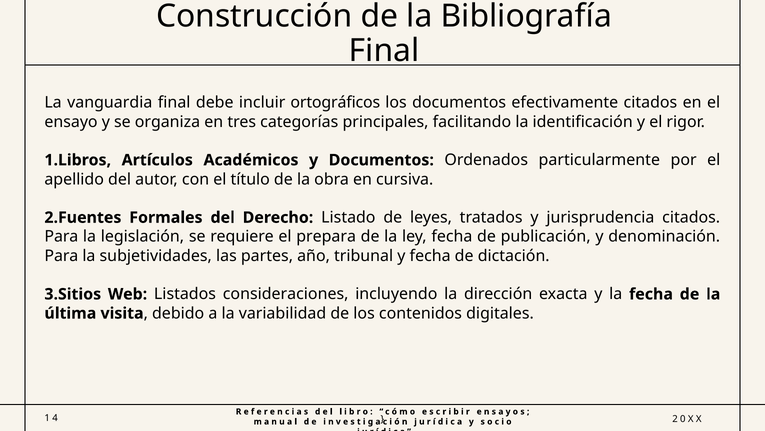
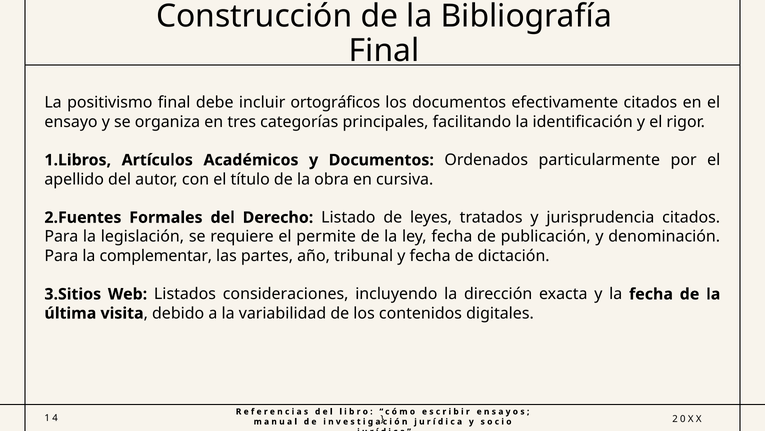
vanguardia: vanguardia -> positivismo (110, 102)
prepara: prepara -> permite (326, 236)
subjetividades: subjetividades -> complementar (156, 255)
